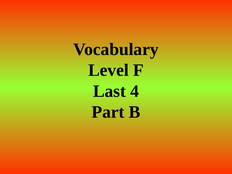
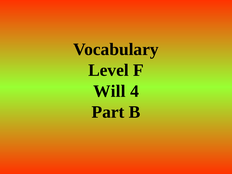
Last: Last -> Will (109, 91)
